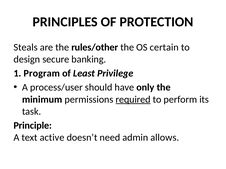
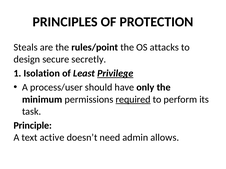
rules/other: rules/other -> rules/point (95, 47)
certain: certain -> attacks (164, 47)
banking: banking -> secretly (89, 59)
Program: Program -> Isolation (42, 74)
Privilege underline: none -> present (115, 74)
